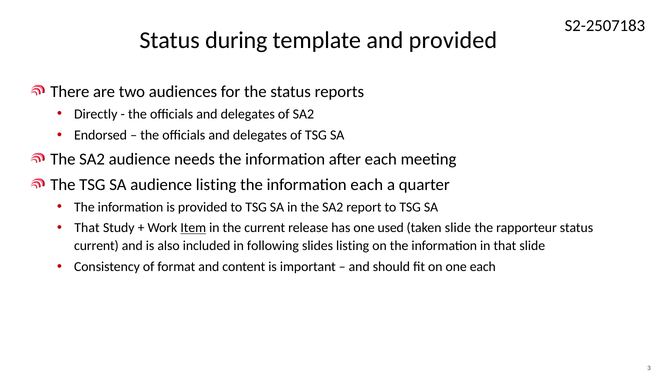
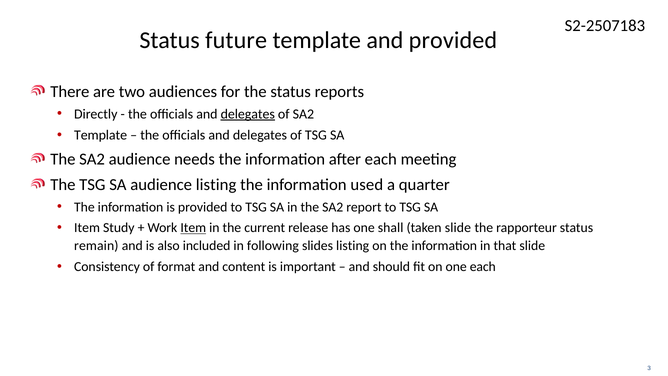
during: during -> future (236, 40)
delegates underline: none -> present (248, 114)
Endorsed: Endorsed -> Template (101, 135)
each: each -> used (367, 184)
That: That -> Item (87, 228)
used: used -> shall (391, 228)
current: current -> remain (96, 246)
